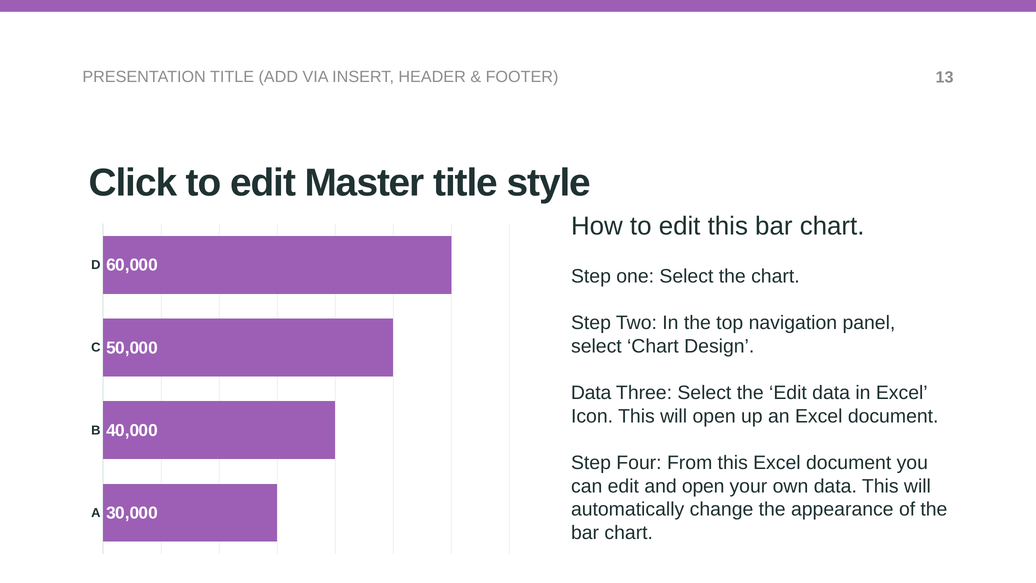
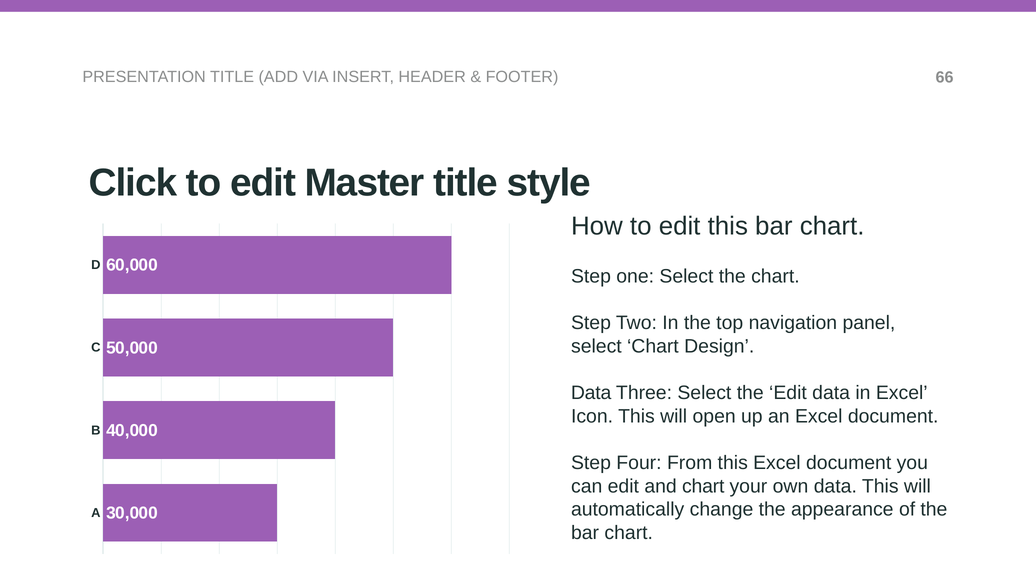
13: 13 -> 66 (945, 77)
and open: open -> chart (703, 486)
